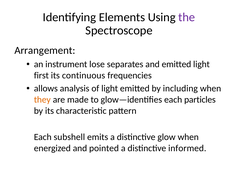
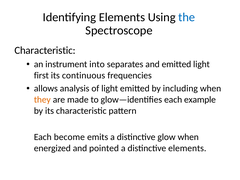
the colour: purple -> blue (187, 17)
Arrangement: Arrangement -> Characteristic (45, 50)
lose: lose -> into (97, 64)
particles: particles -> example (200, 100)
subshell: subshell -> become (69, 137)
distinctive informed: informed -> elements (187, 148)
